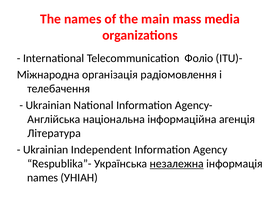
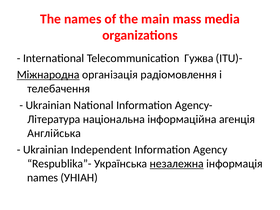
Фоліо: Фоліо -> Гужва (199, 58)
Міжнародна underline: none -> present (48, 75)
Англійська: Англійська -> Література (54, 119)
Література: Література -> Англійська (54, 133)
